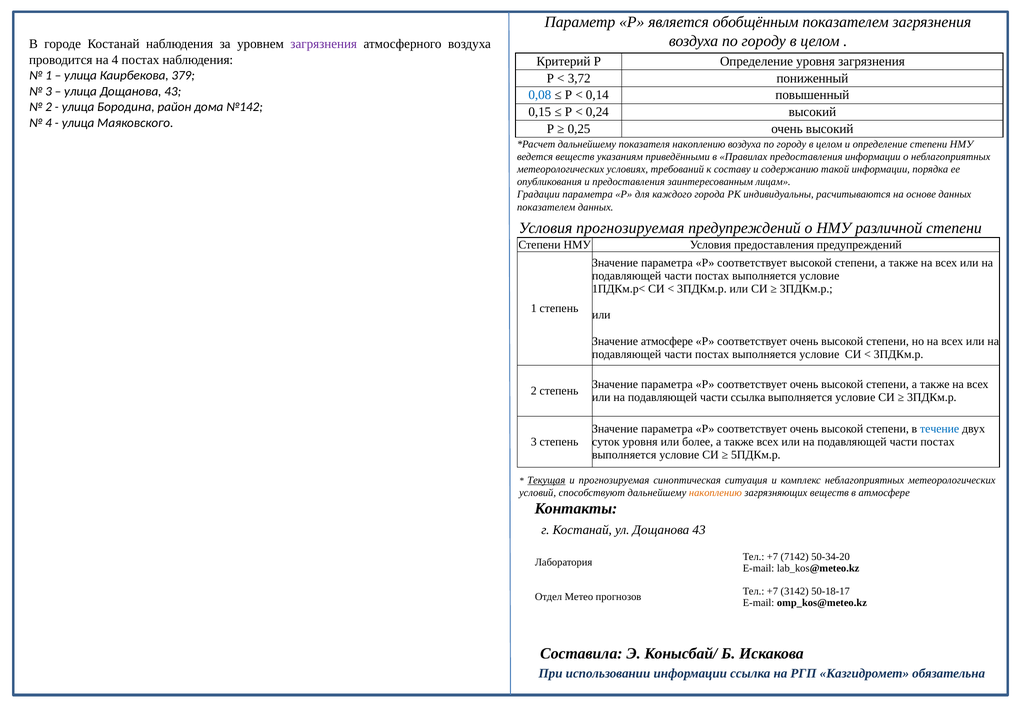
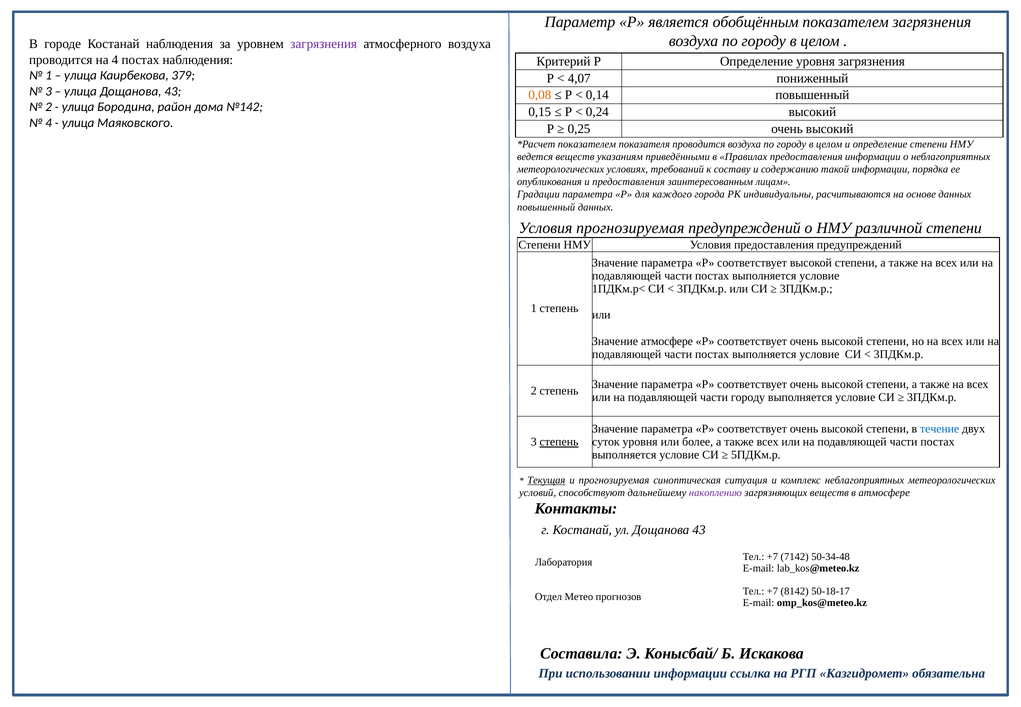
3,72: 3,72 -> 4,07 (579, 78)
0,08 colour: blue -> orange (540, 95)
дальнейшему: дальнейшему -> показателем (587, 144)
показателя накоплению: накоплению -> проводится (699, 144)
показателем: показателем -> повышенный (546, 207)
части ссылка: ссылка -> городу (748, 397)
степень underline: none -> present (559, 442)
накоплению colour: orange -> purple (715, 493)
50-34-20: 50-34-20 -> 50-34-48 (831, 556)
3142: 3142 -> 8142 (795, 591)
